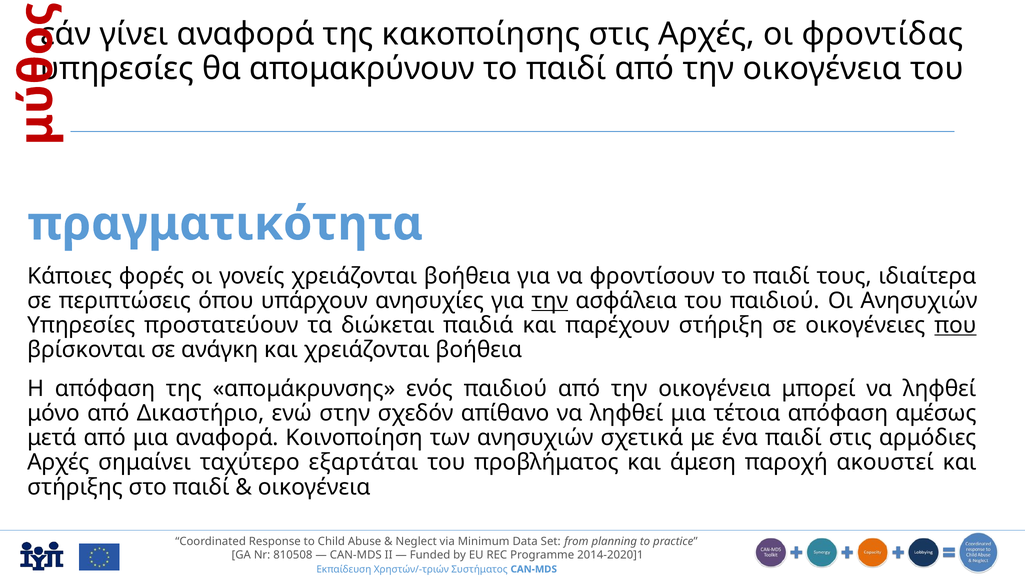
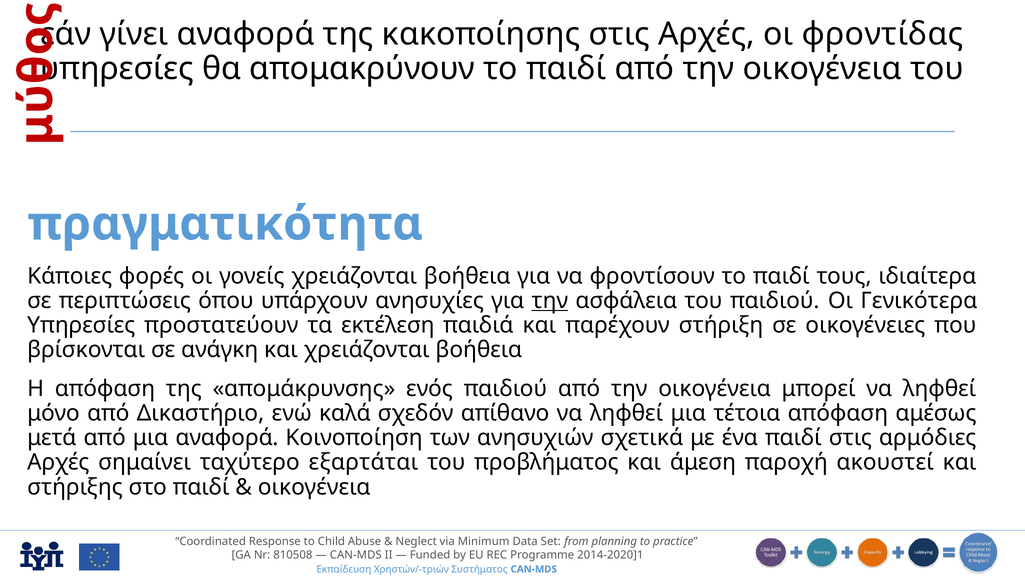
Οι Ανησυχιών: Ανησυχιών -> Γενικότερα (919, 300)
διώκεται: διώκεται -> εκτέλεση (388, 325)
που underline: present -> none (955, 325)
στην: στην -> καλά (345, 413)
